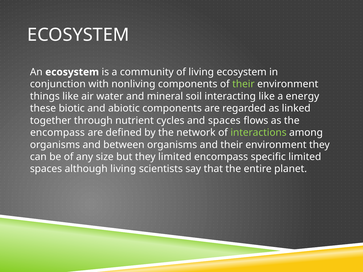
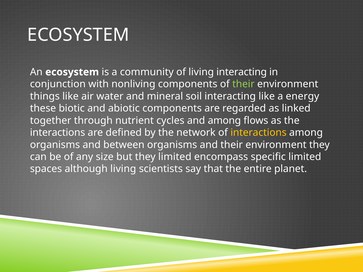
living ecosystem: ecosystem -> interacting (242, 72)
and spaces: spaces -> among (224, 121)
encompass: encompass -> interactions (58, 133)
interactions colour: light green -> yellow (259, 133)
